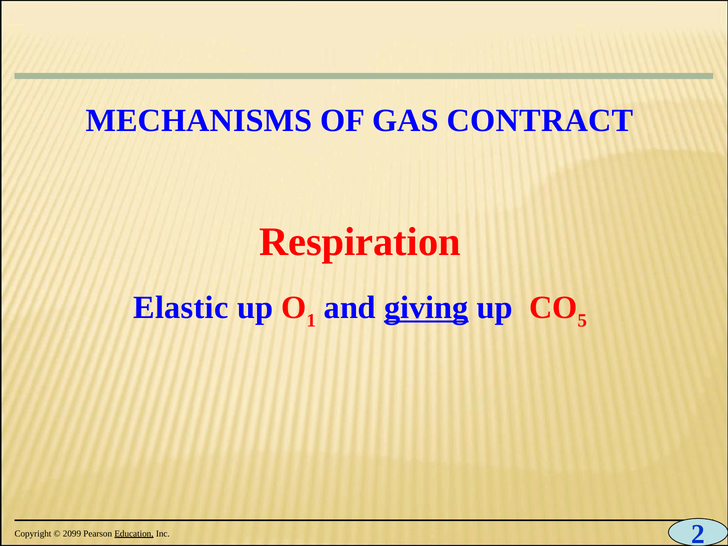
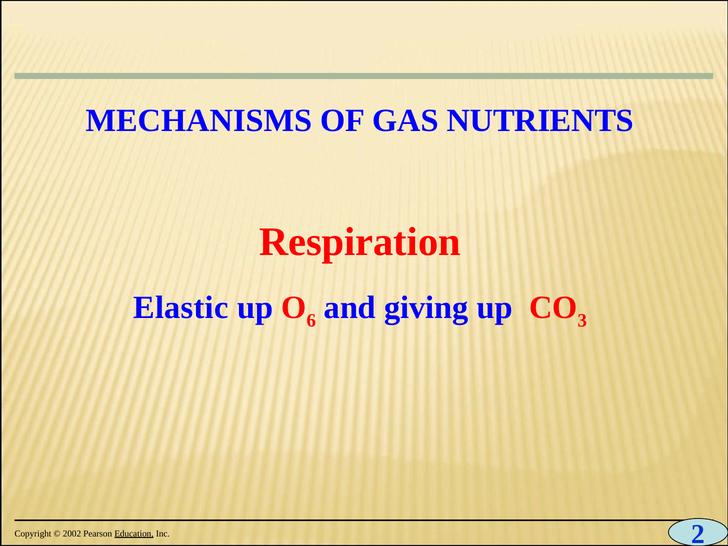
CONTRACT: CONTRACT -> NUTRIENTS (540, 121)
1: 1 -> 6 (311, 320)
giving underline: present -> none (426, 308)
5: 5 -> 3 (582, 320)
2099: 2099 -> 2002 (72, 534)
